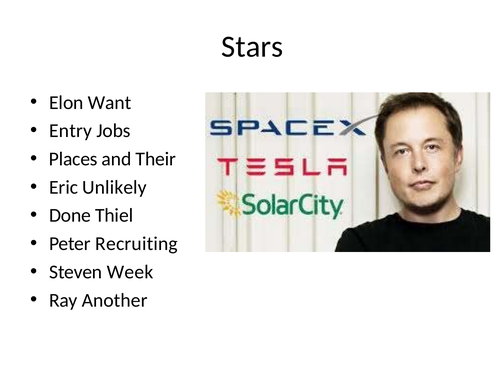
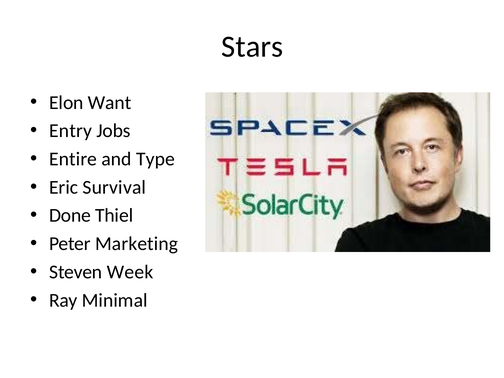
Places: Places -> Entire (73, 159)
Their: Their -> Type (156, 159)
Unlikely: Unlikely -> Survival (114, 187)
Recruiting: Recruiting -> Marketing (137, 244)
Another: Another -> Minimal (115, 300)
